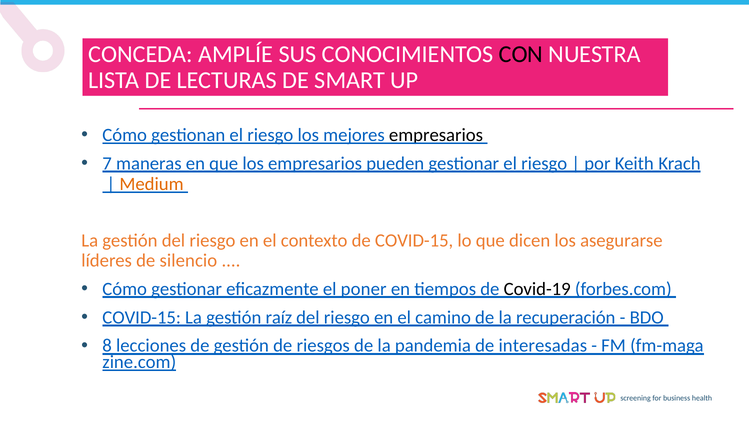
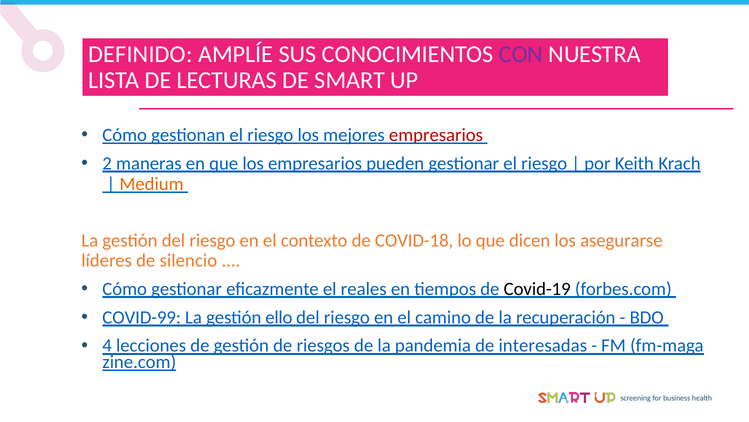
CONCEDA: CONCEDA -> DEFINIDO (140, 54)
CON colour: black -> purple (521, 54)
empresarios colour: black -> red (436, 135)
7: 7 -> 2 (107, 163)
de COVID-15: COVID-15 -> COVID-18 (414, 240)
poner: poner -> reales (364, 288)
COVID-15: COVID-15 -> COVID-99 (142, 317)
raíz: raíz -> ello (279, 317)
8: 8 -> 4 (107, 345)
